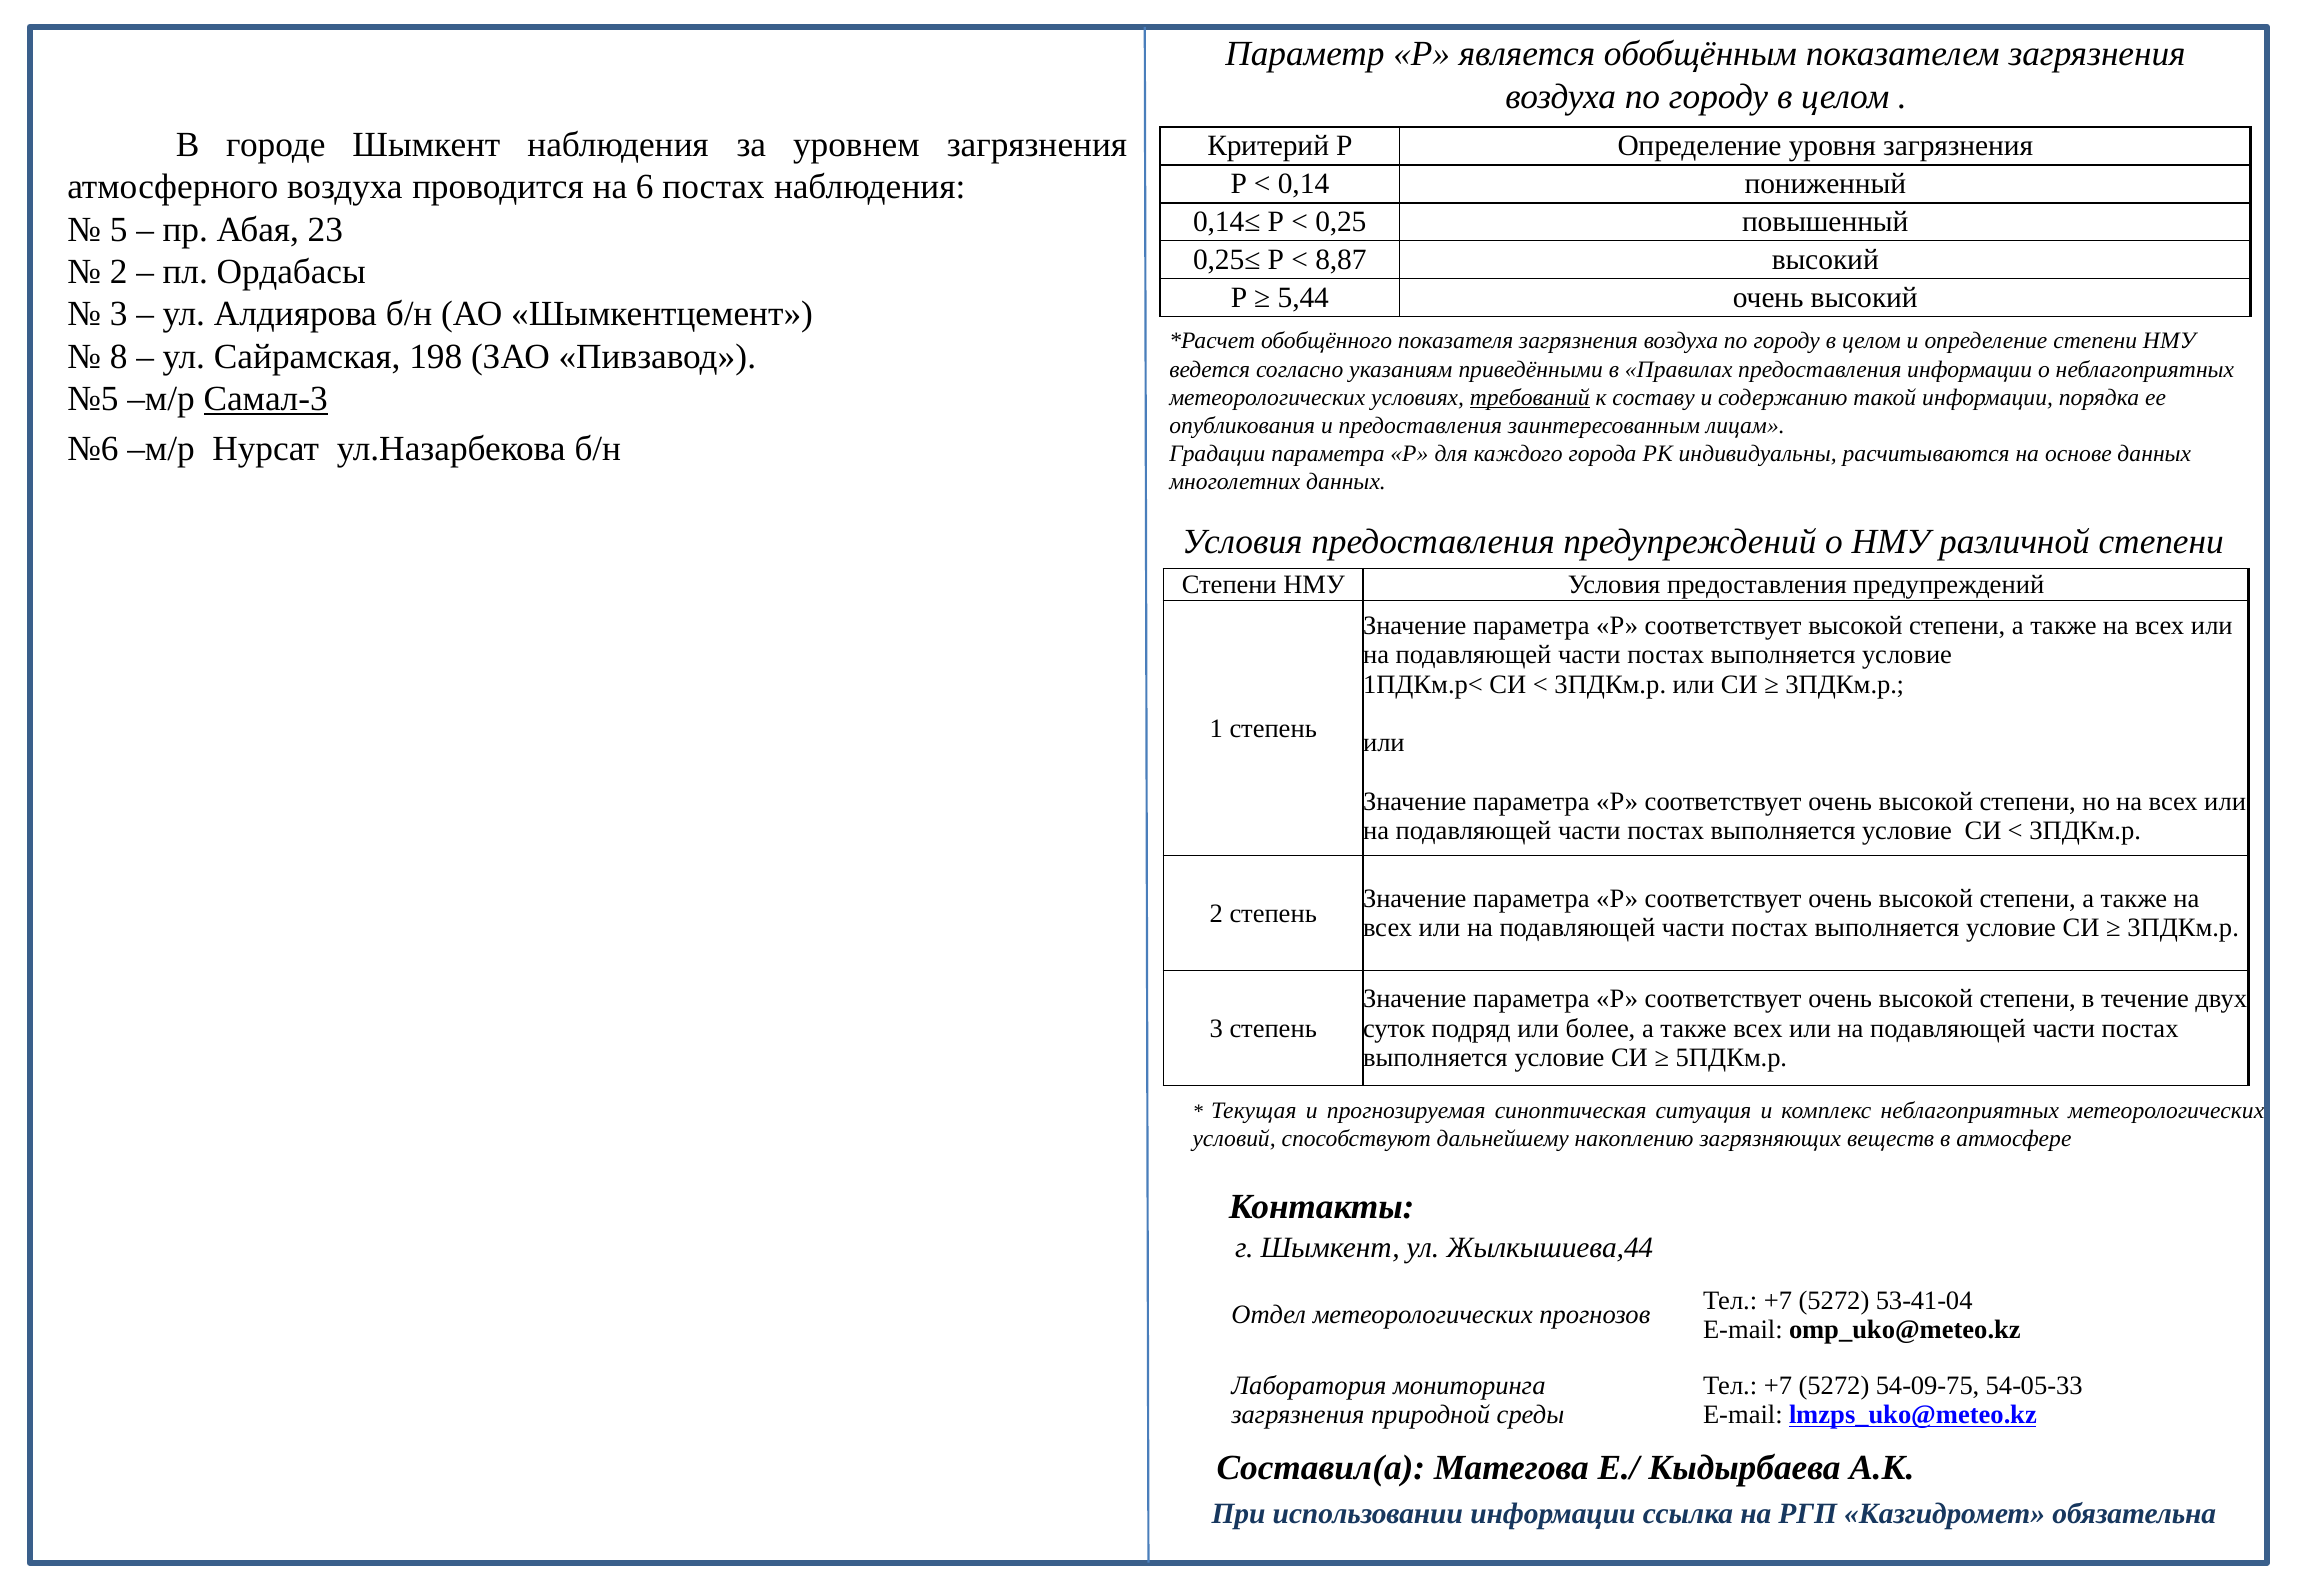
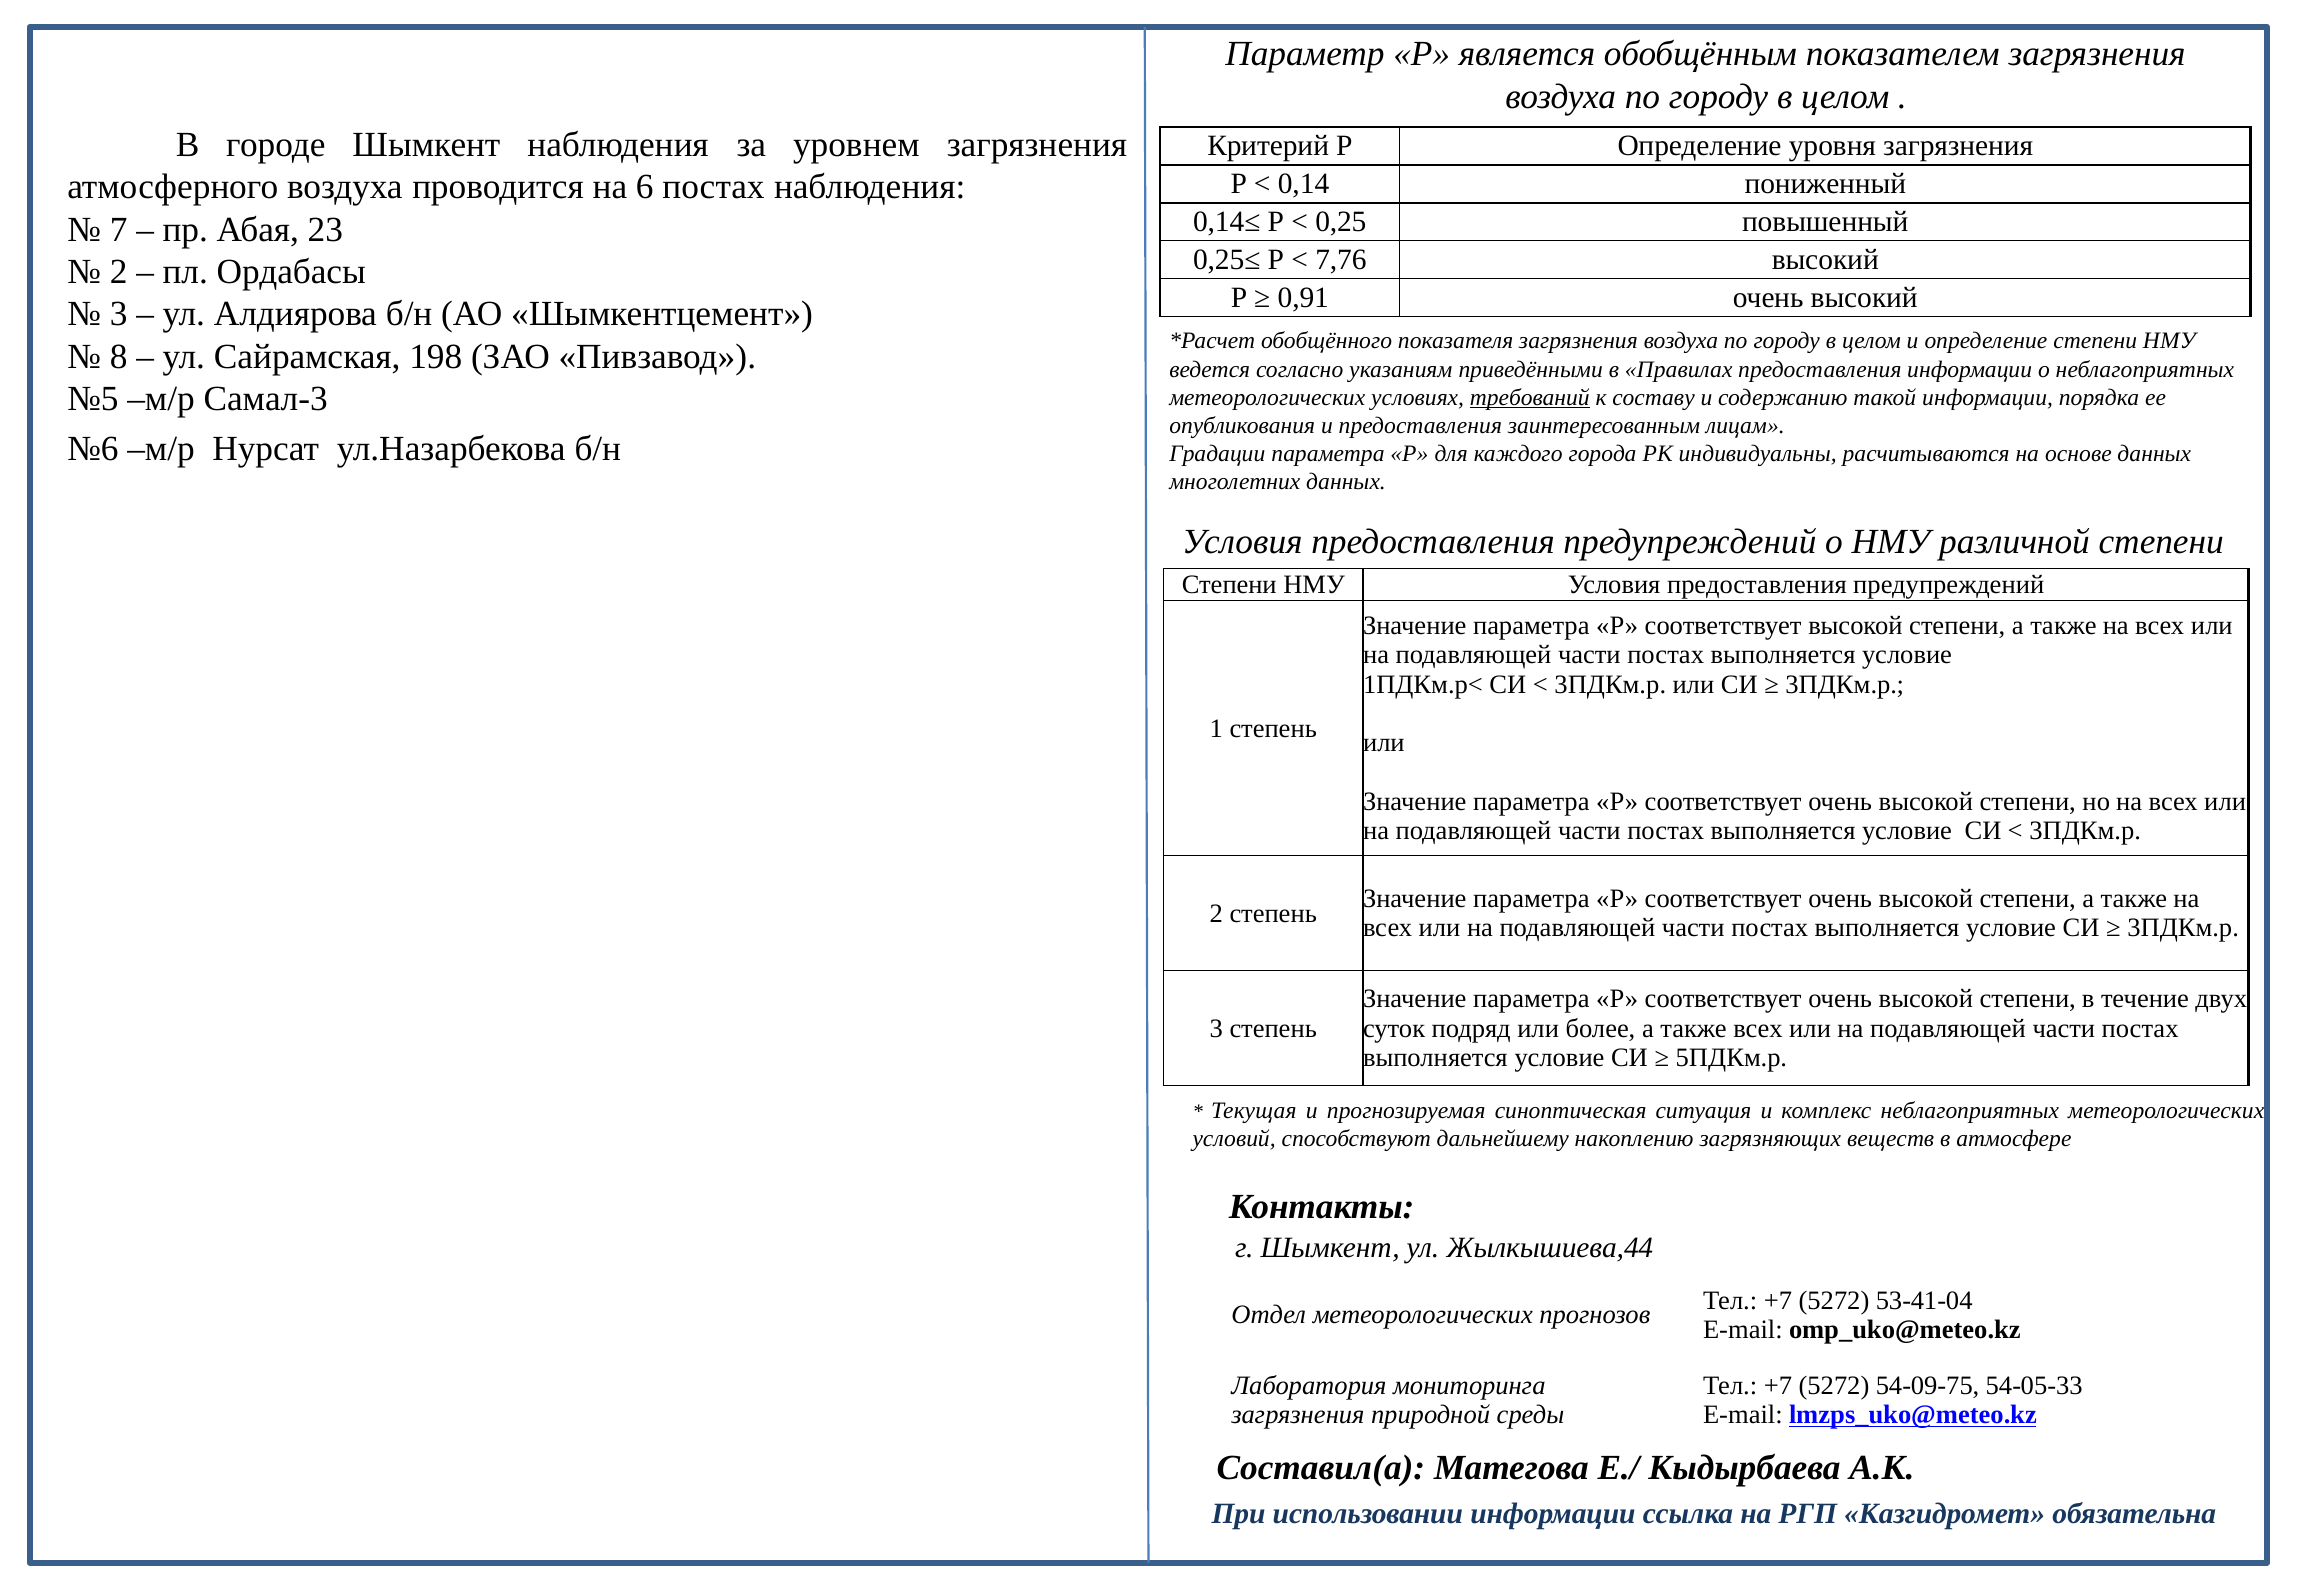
5: 5 -> 7 (119, 229)
8,87: 8,87 -> 7,76 (1341, 259)
5,44: 5,44 -> 0,91 (1303, 297)
Самал-3 underline: present -> none (266, 399)
